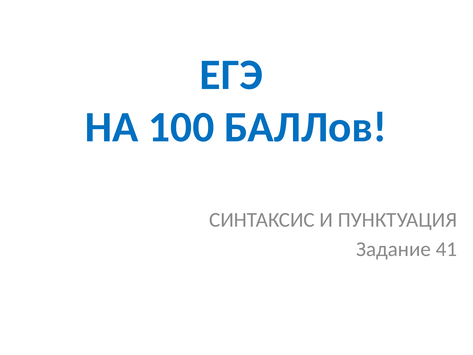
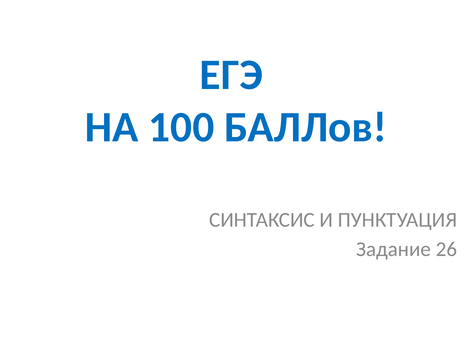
41: 41 -> 26 (446, 249)
